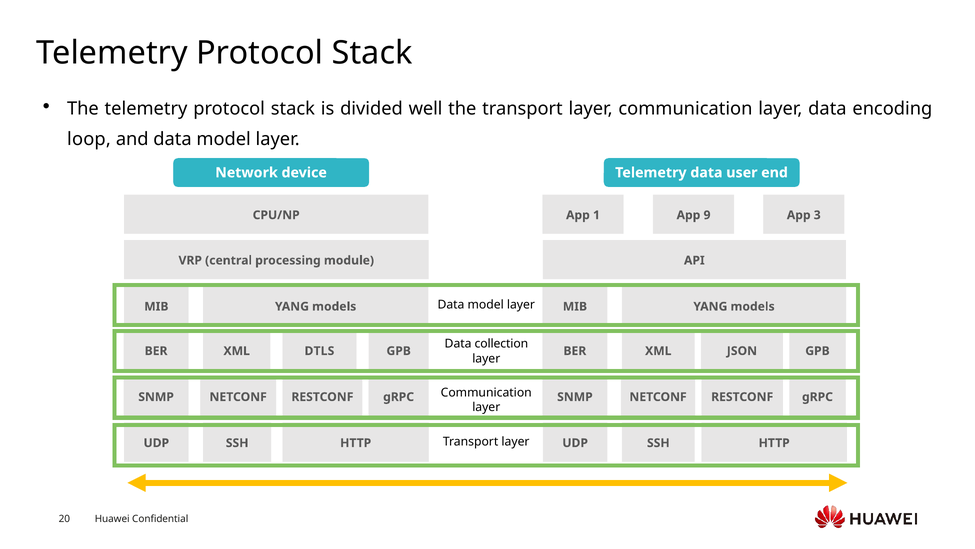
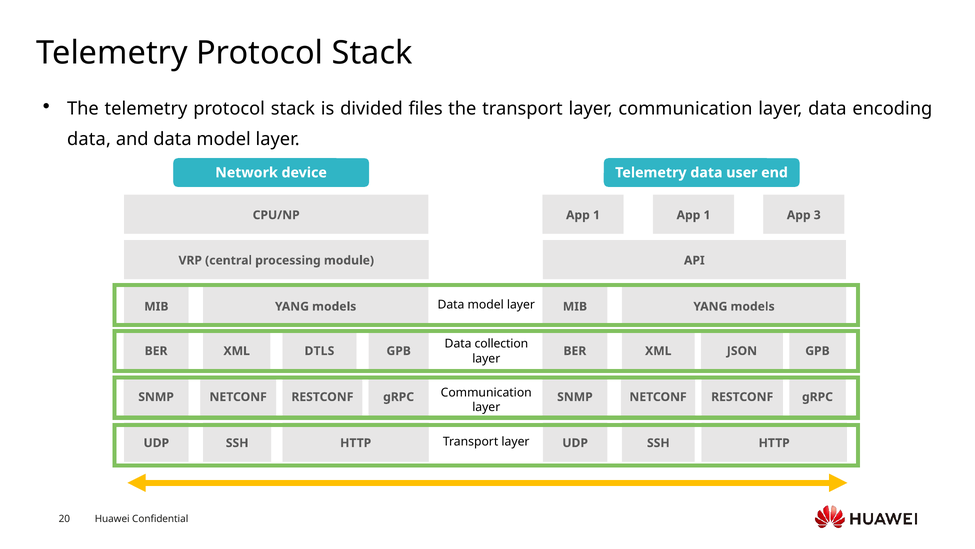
well: well -> files (426, 108)
loop: loop -> data (89, 139)
9: 9 -> 1 (707, 215)
